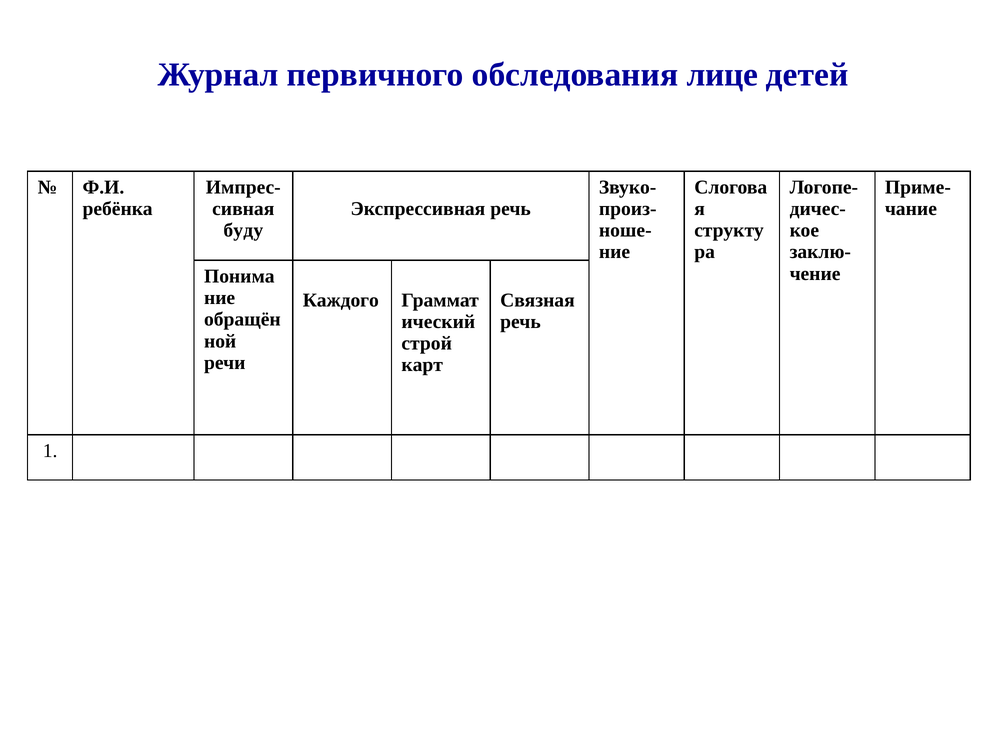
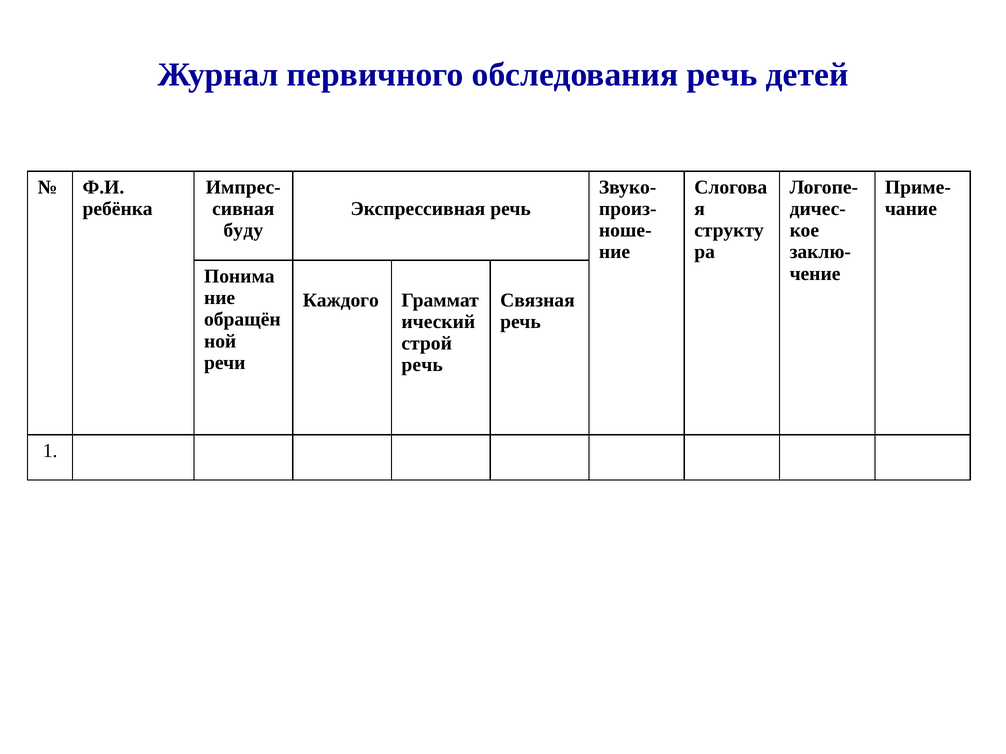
обследования лице: лице -> речь (722, 75)
карт: карт -> речь (422, 365)
